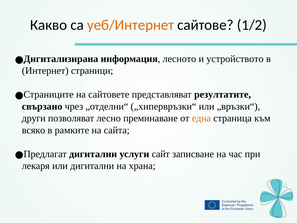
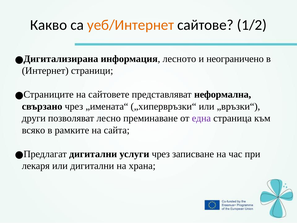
устройството: устройството -> неограничено (235, 59)
резултатите: резултатите -> неформална (223, 94)
„отделни“: „отделни“ -> „имената“ (107, 106)
една colour: orange -> purple (201, 118)
услуги сайт: сайт -> чрез (161, 154)
